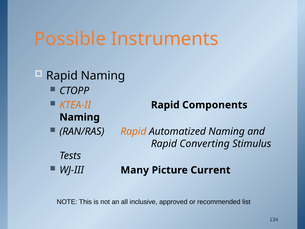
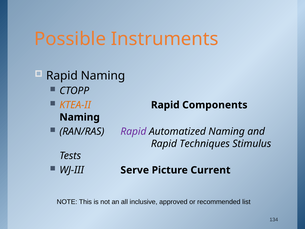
Rapid colour: orange -> purple (133, 131)
Converting: Converting -> Techniques (205, 144)
Many: Many -> Serve (135, 170)
